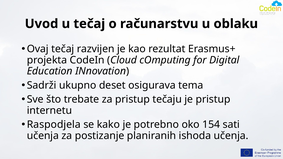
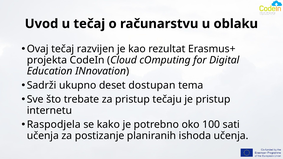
osigurava: osigurava -> dostupan (152, 85)
154: 154 -> 100 (211, 125)
